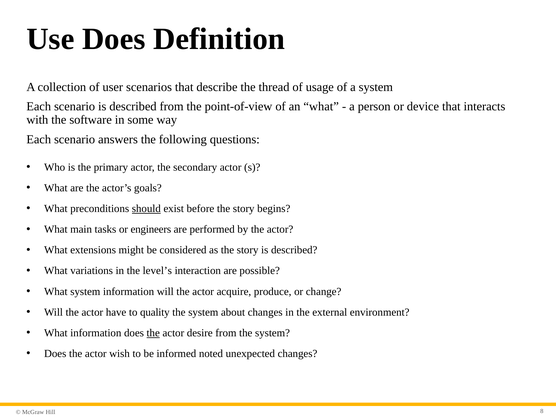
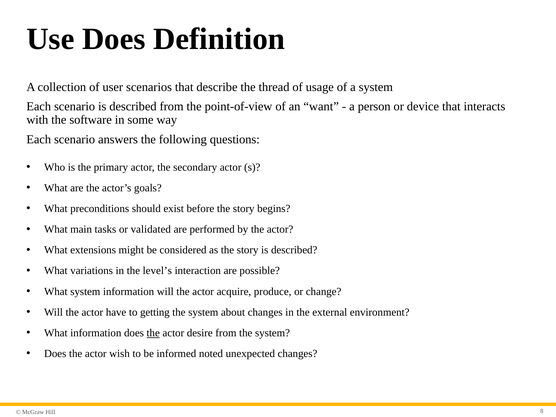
an what: what -> want (321, 106)
should underline: present -> none (146, 209)
engineers: engineers -> validated (151, 229)
quality: quality -> getting (155, 312)
